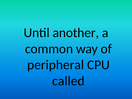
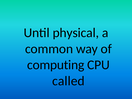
another: another -> physical (76, 33)
peripheral: peripheral -> computing (56, 65)
